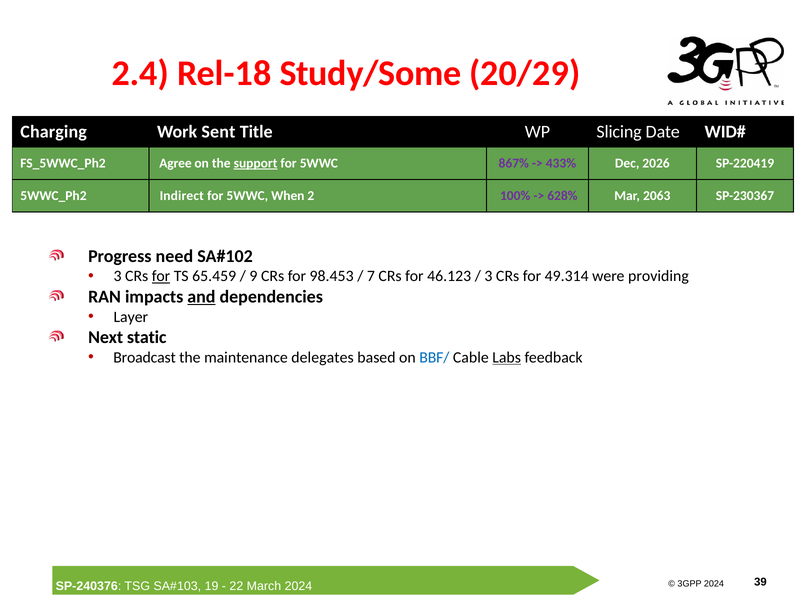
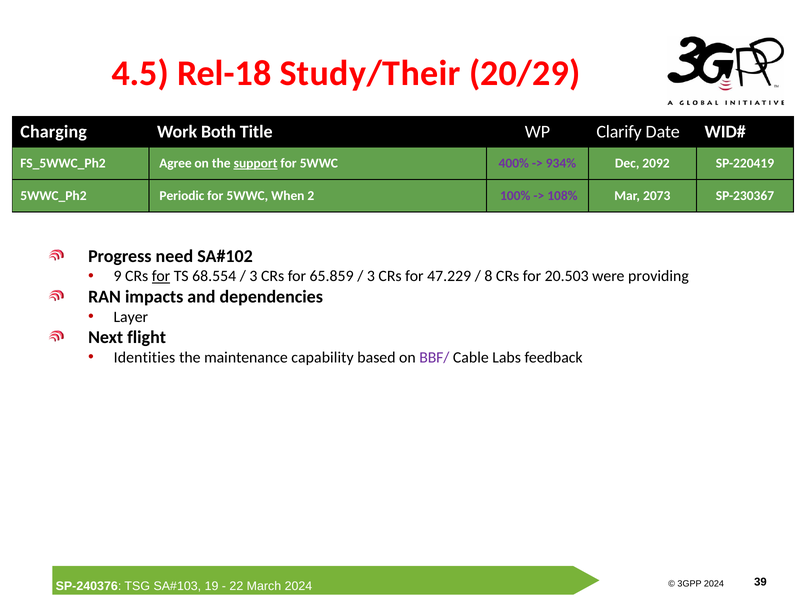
2.4: 2.4 -> 4.5 (140, 73)
Study/Some: Study/Some -> Study/Their (370, 73)
Sent: Sent -> Both (219, 132)
Slicing: Slicing -> Clarify (619, 132)
867%: 867% -> 400% (514, 163)
433%: 433% -> 934% (561, 163)
2026: 2026 -> 2092 (656, 163)
Indirect: Indirect -> Periodic (182, 195)
628%: 628% -> 108% (562, 195)
2063: 2063 -> 2073 (657, 195)
3: 3 -> 9 (117, 276)
65.459: 65.459 -> 68.554 (214, 276)
9: 9 -> 3 (253, 276)
98.453: 98.453 -> 65.859 (332, 276)
7: 7 -> 3 (371, 276)
46.123: 46.123 -> 47.229 (449, 276)
3: 3 -> 8 (488, 276)
49.314: 49.314 -> 20.503 (567, 276)
and underline: present -> none (201, 296)
static: static -> flight (147, 337)
Broadcast: Broadcast -> Identities (144, 357)
delegates: delegates -> capability (323, 357)
BBF/ colour: blue -> purple (434, 357)
Labs underline: present -> none (507, 357)
